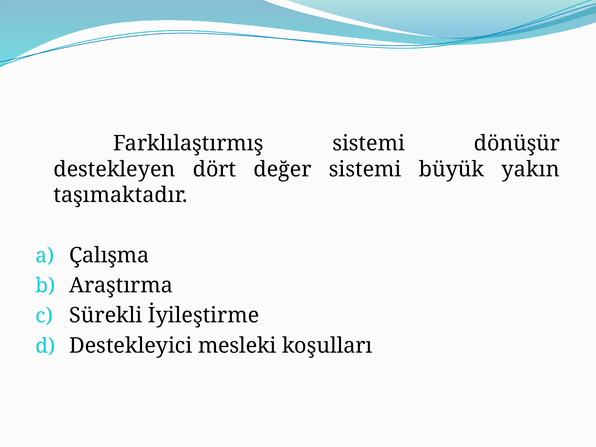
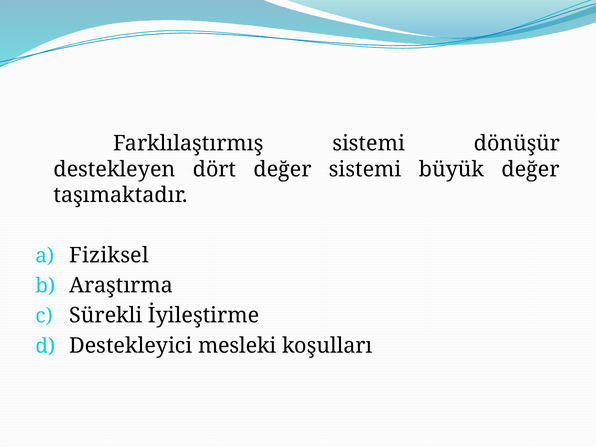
büyük yakın: yakın -> değer (531, 169)
Çalışma: Çalışma -> Fiziksel (109, 255)
